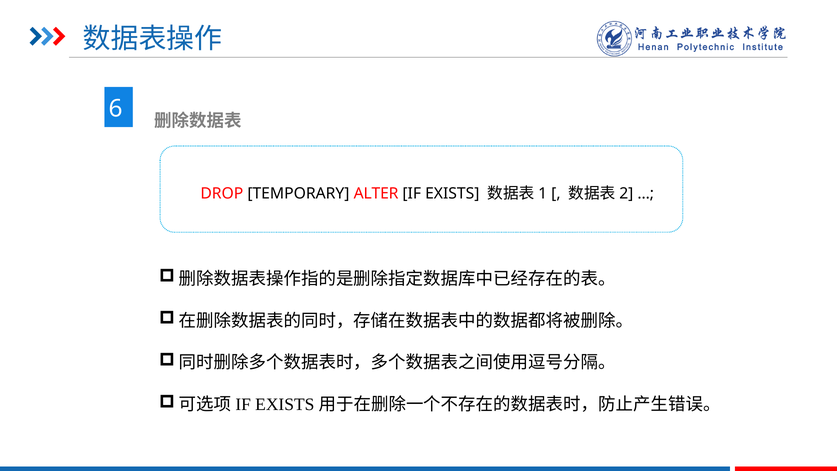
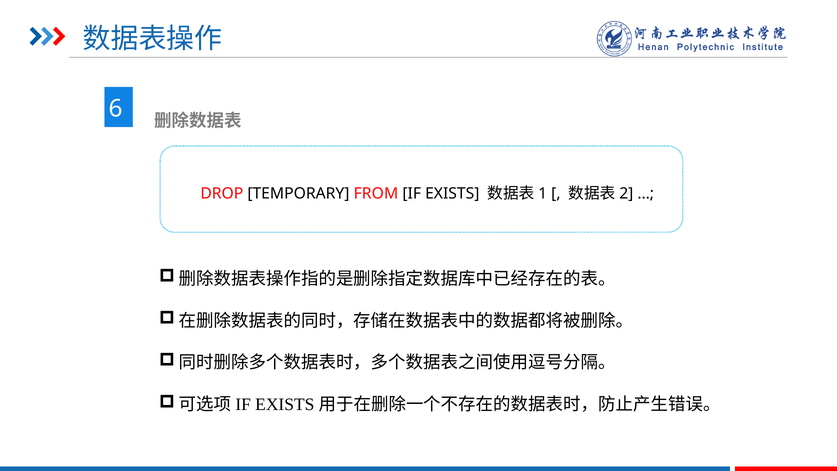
ALTER: ALTER -> FROM (376, 194)
